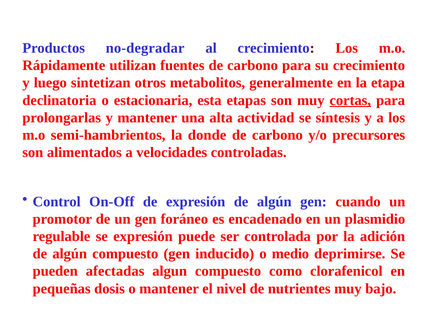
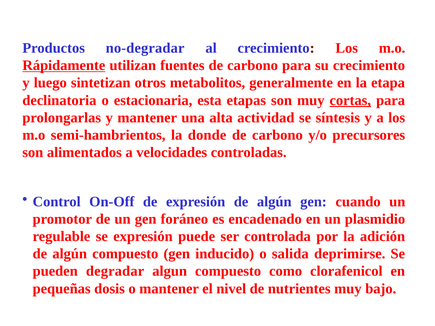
Rápidamente underline: none -> present (64, 66)
medio: medio -> salida (290, 254)
afectadas: afectadas -> degradar (115, 271)
